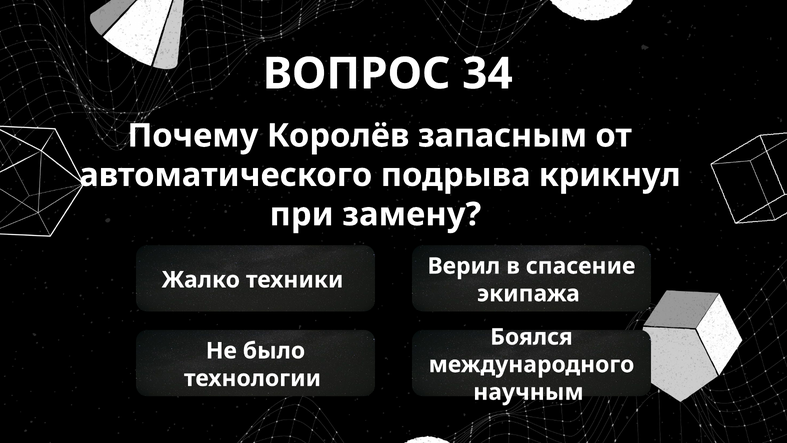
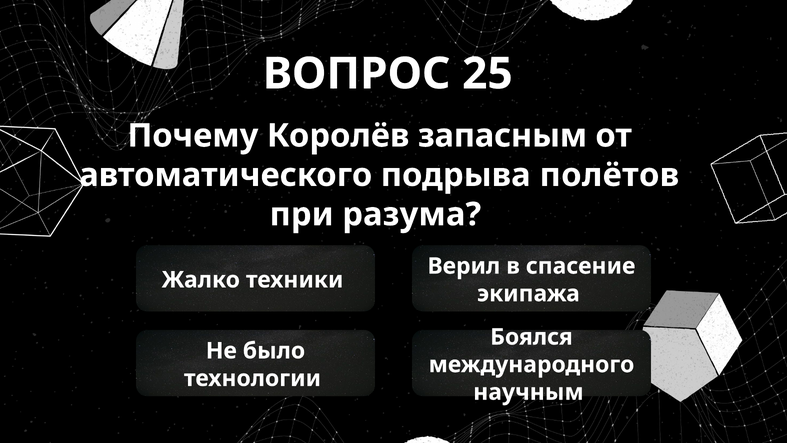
34: 34 -> 25 (487, 74)
крикнул: крикнул -> полётов (609, 175)
замену: замену -> разума (412, 214)
